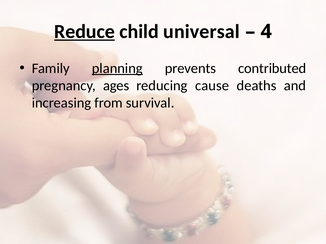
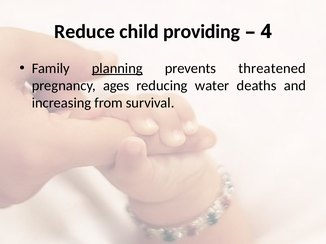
Reduce underline: present -> none (84, 32)
universal: universal -> providing (202, 32)
contributed: contributed -> threatened (272, 68)
cause: cause -> water (212, 86)
